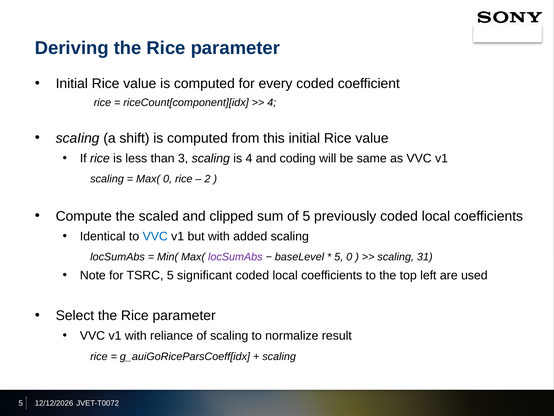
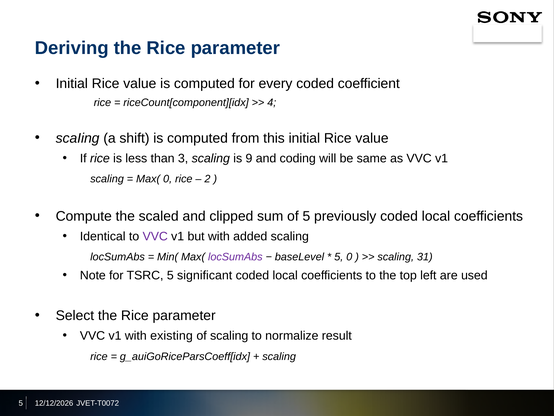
is 4: 4 -> 9 (249, 158)
VVC colour: blue -> purple (155, 236)
reliance: reliance -> existing (172, 336)
